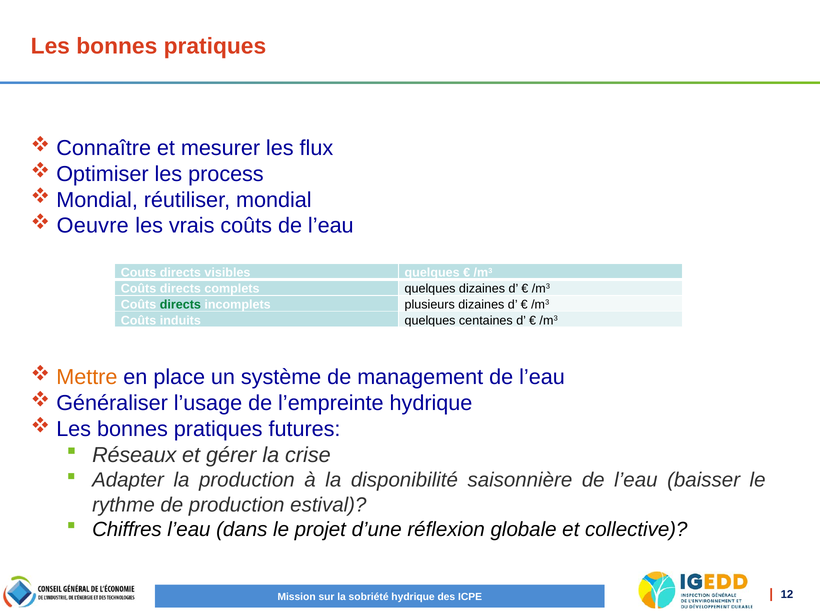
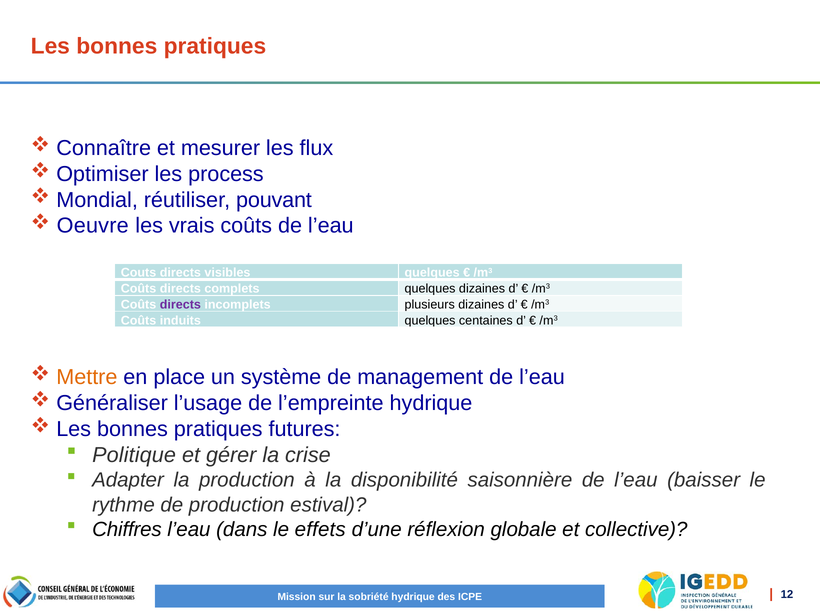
réutiliser mondial: mondial -> pouvant (274, 200)
directs colour: green -> purple (180, 304)
Réseaux: Réseaux -> Politique (134, 455)
projet: projet -> effets (320, 529)
